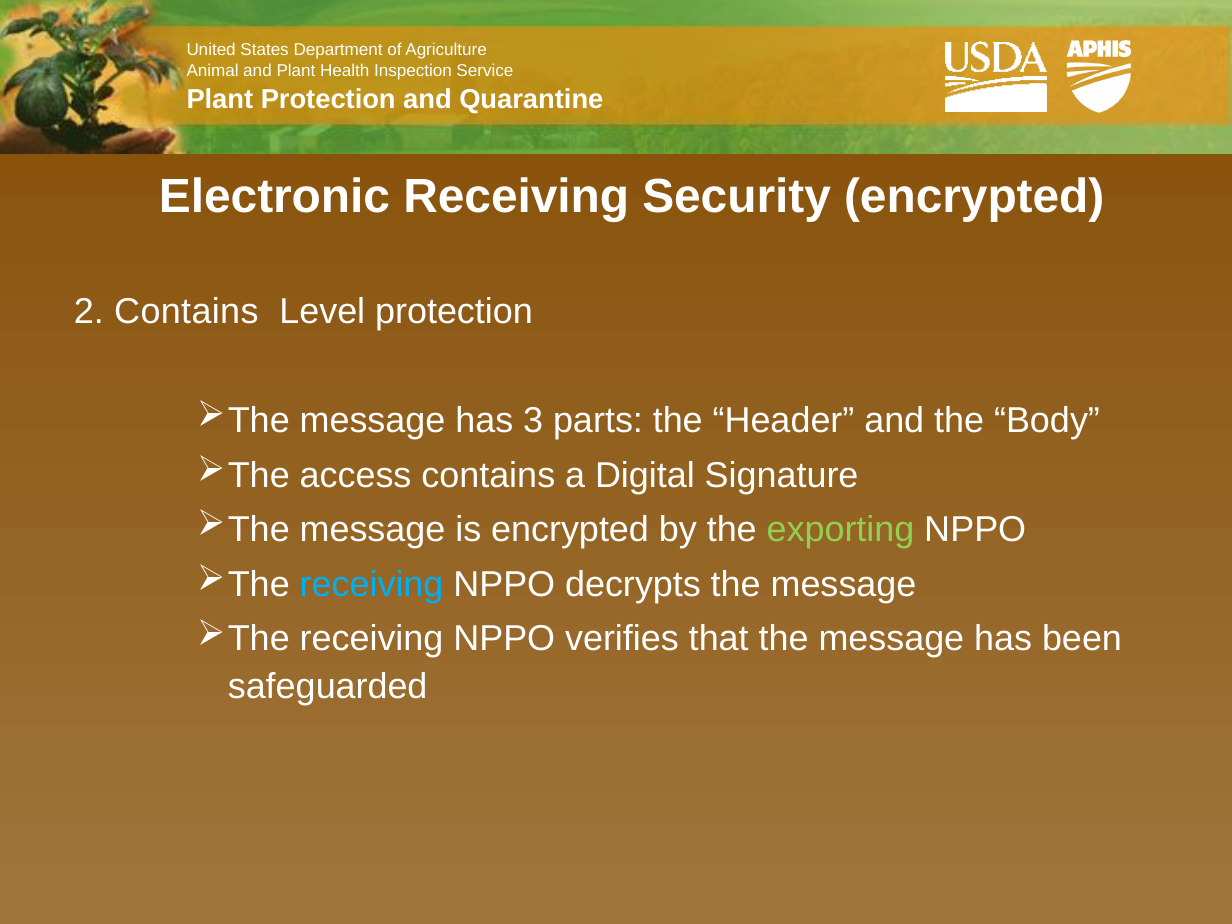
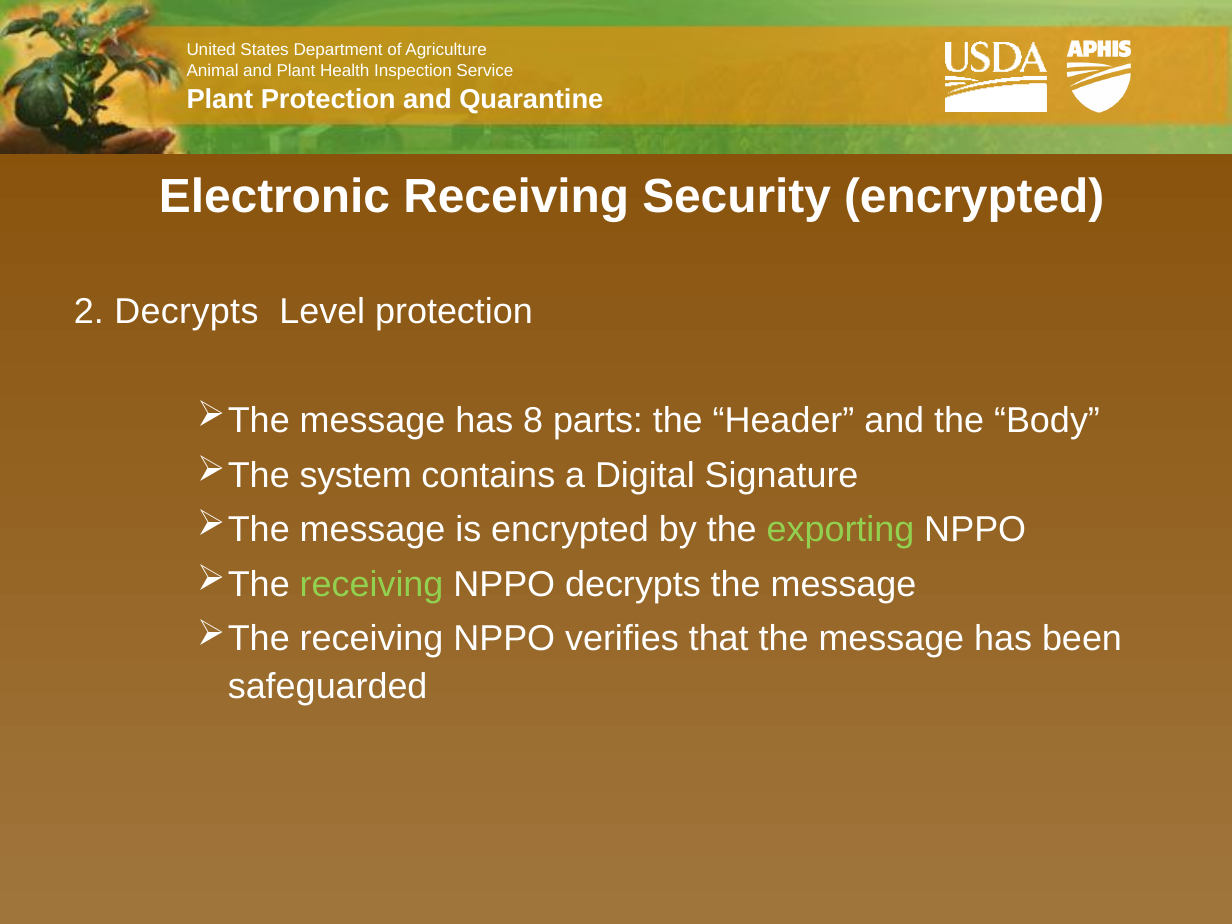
2 Contains: Contains -> Decrypts (186, 312)
3: 3 -> 8 (533, 421)
access: access -> system (356, 475)
receiving colour: light blue -> light green (372, 585)
